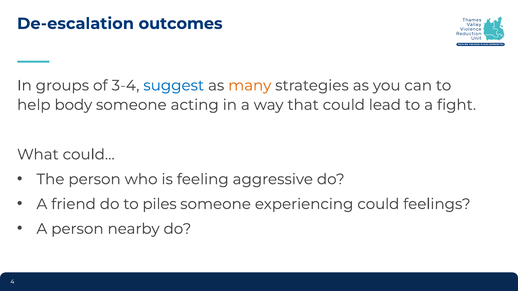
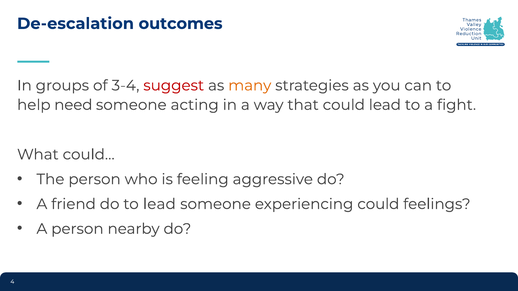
suggest colour: blue -> red (174, 86)
body: body -> need (73, 105)
to piles: piles -> lead (159, 204)
